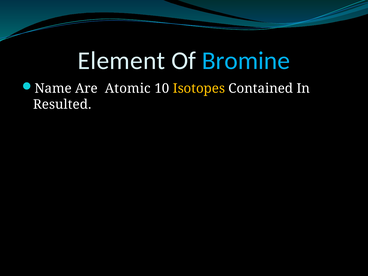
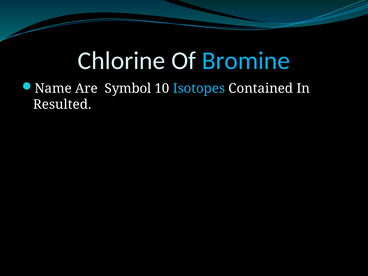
Element: Element -> Chlorine (122, 61)
Atomic: Atomic -> Symbol (128, 89)
Isotopes colour: yellow -> light blue (199, 89)
